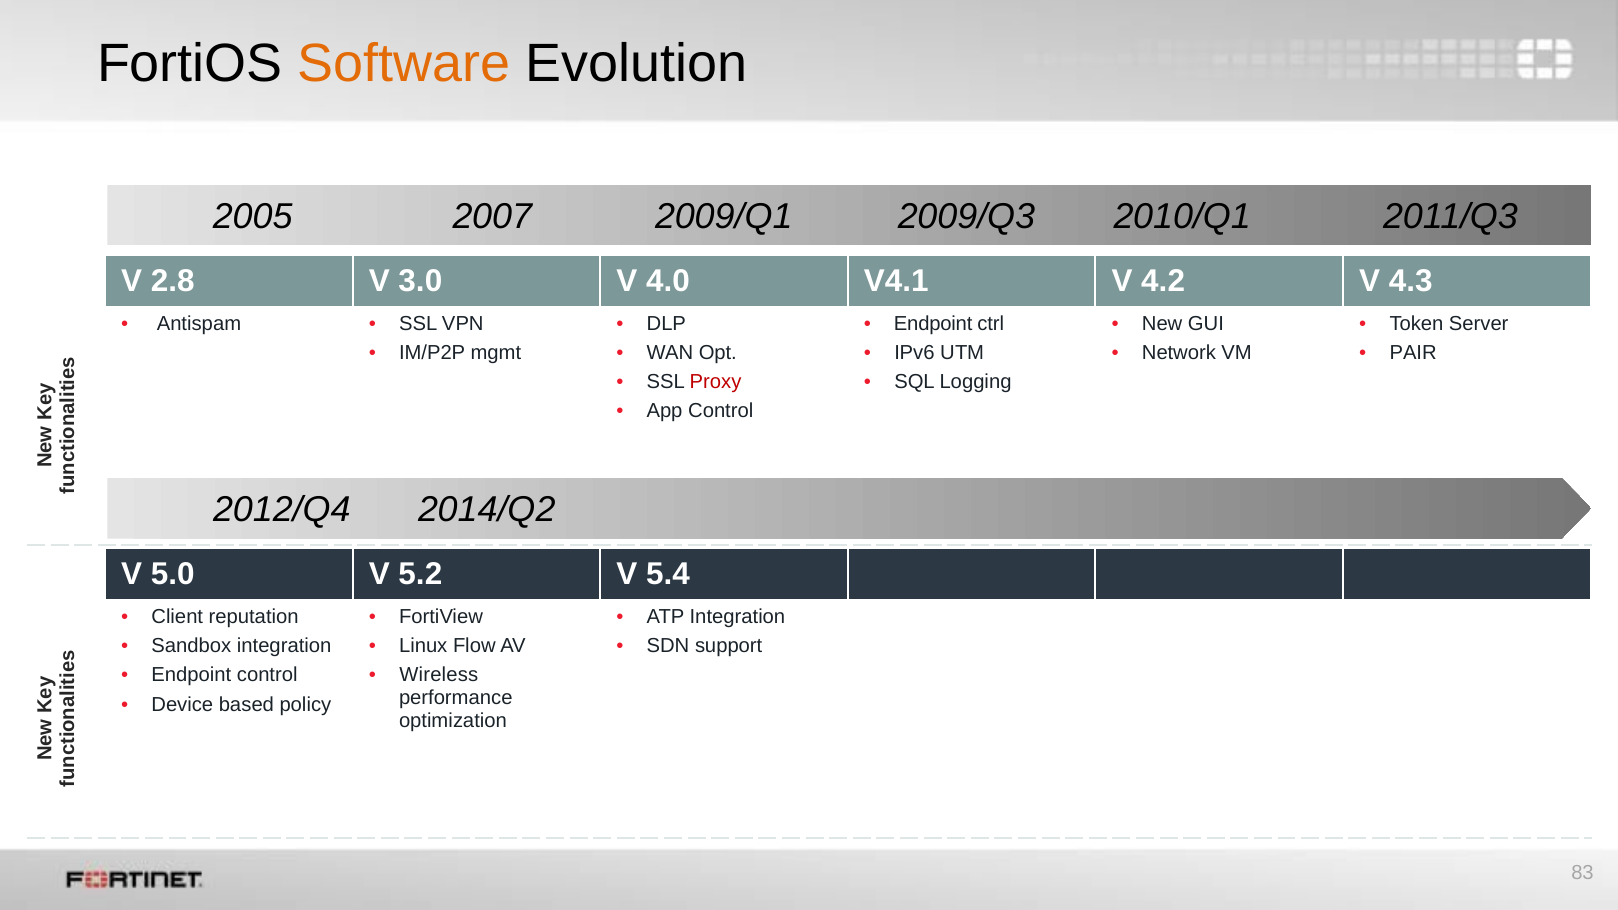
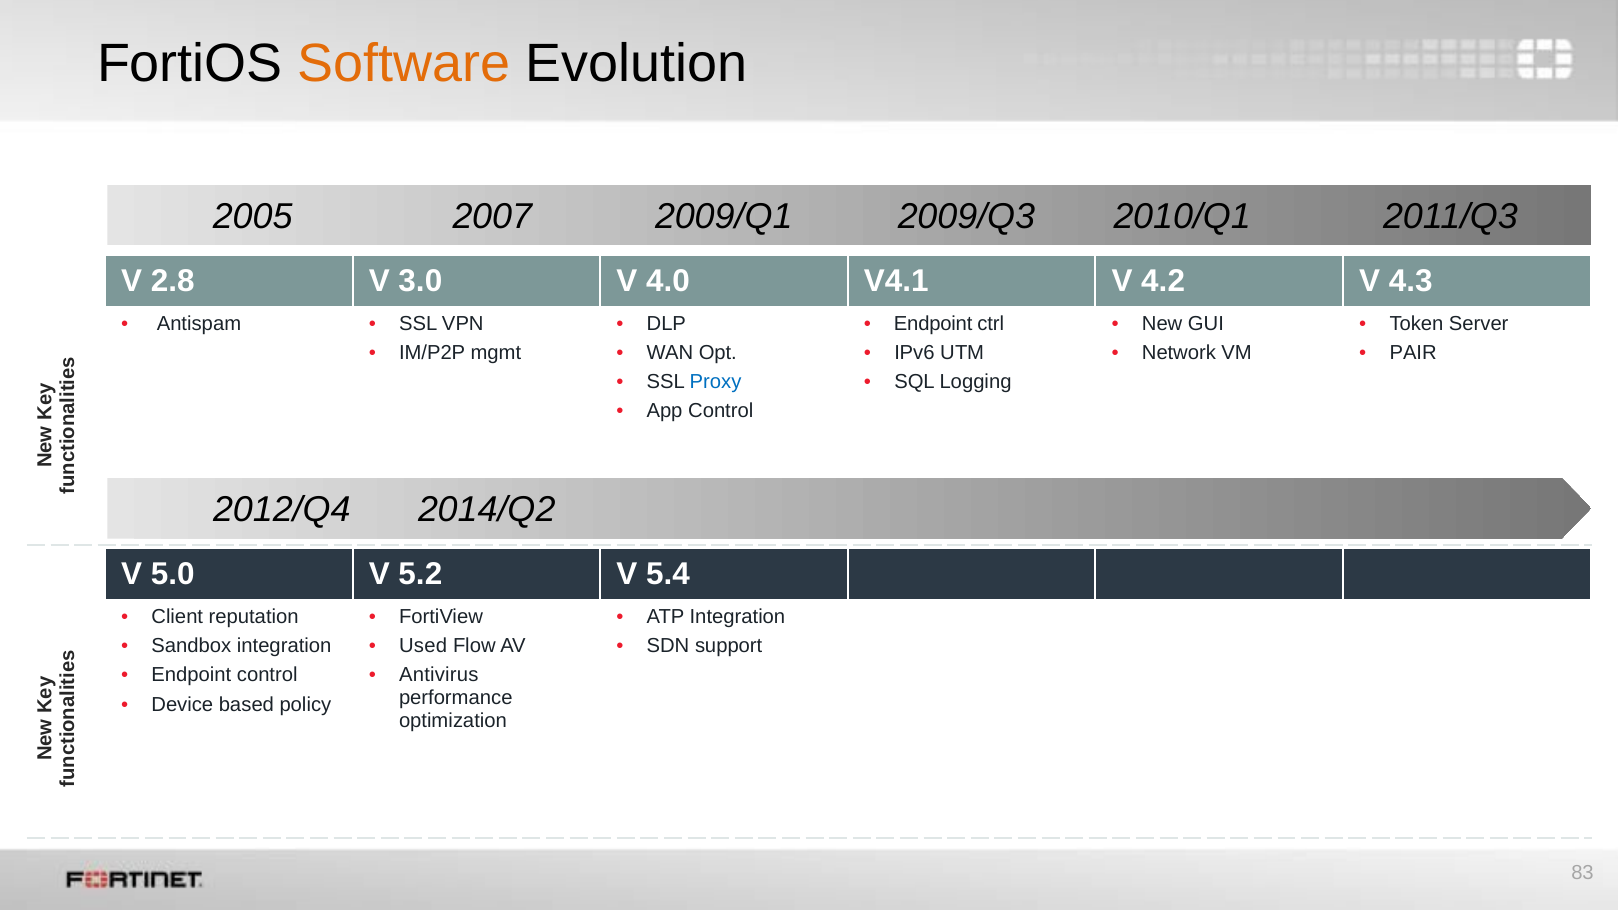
Proxy colour: red -> blue (716, 382)
Linux: Linux -> Used (423, 646)
Wireless: Wireless -> Antivirus (439, 675)
